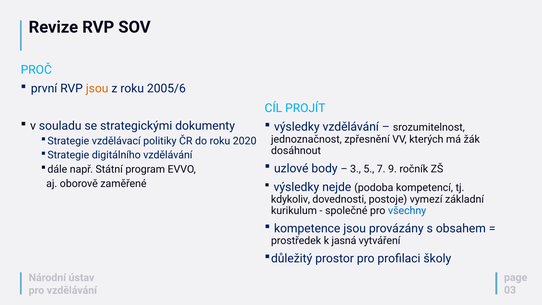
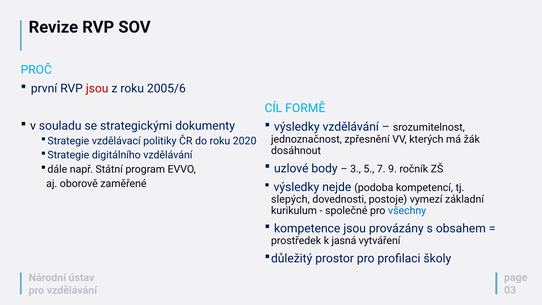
jsou colour: orange -> red (97, 89)
PROJÍT: PROJÍT -> FORMĚ (305, 108)
kdykoliv: kdykoliv -> slepých (290, 199)
